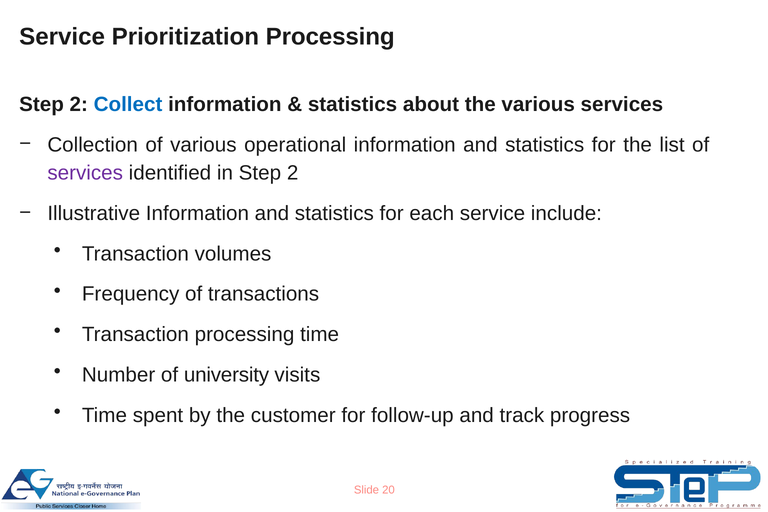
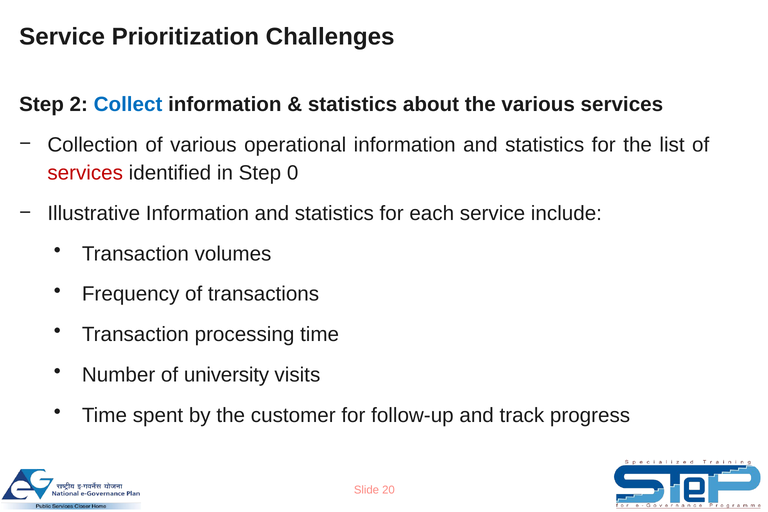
Prioritization Processing: Processing -> Challenges (330, 37)
services colour: purple -> red (85, 173)
in Step 2: 2 -> 0 (293, 173)
